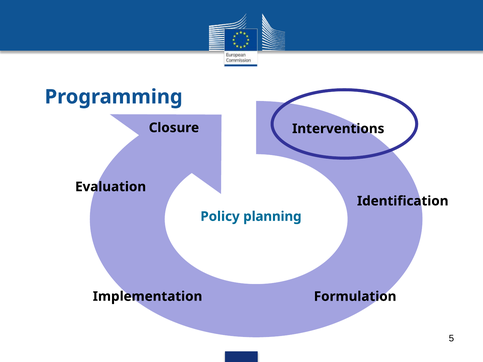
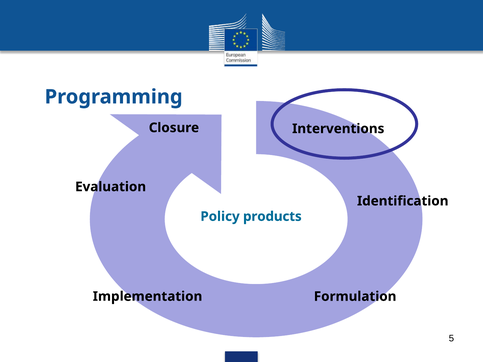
planning: planning -> products (272, 217)
